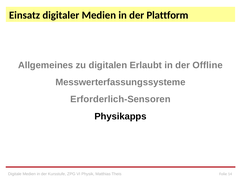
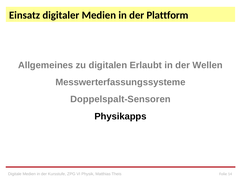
Offline: Offline -> Wellen (208, 65)
Erforderlich-Sensoren: Erforderlich-Sensoren -> Doppelspalt-Sensoren (120, 100)
